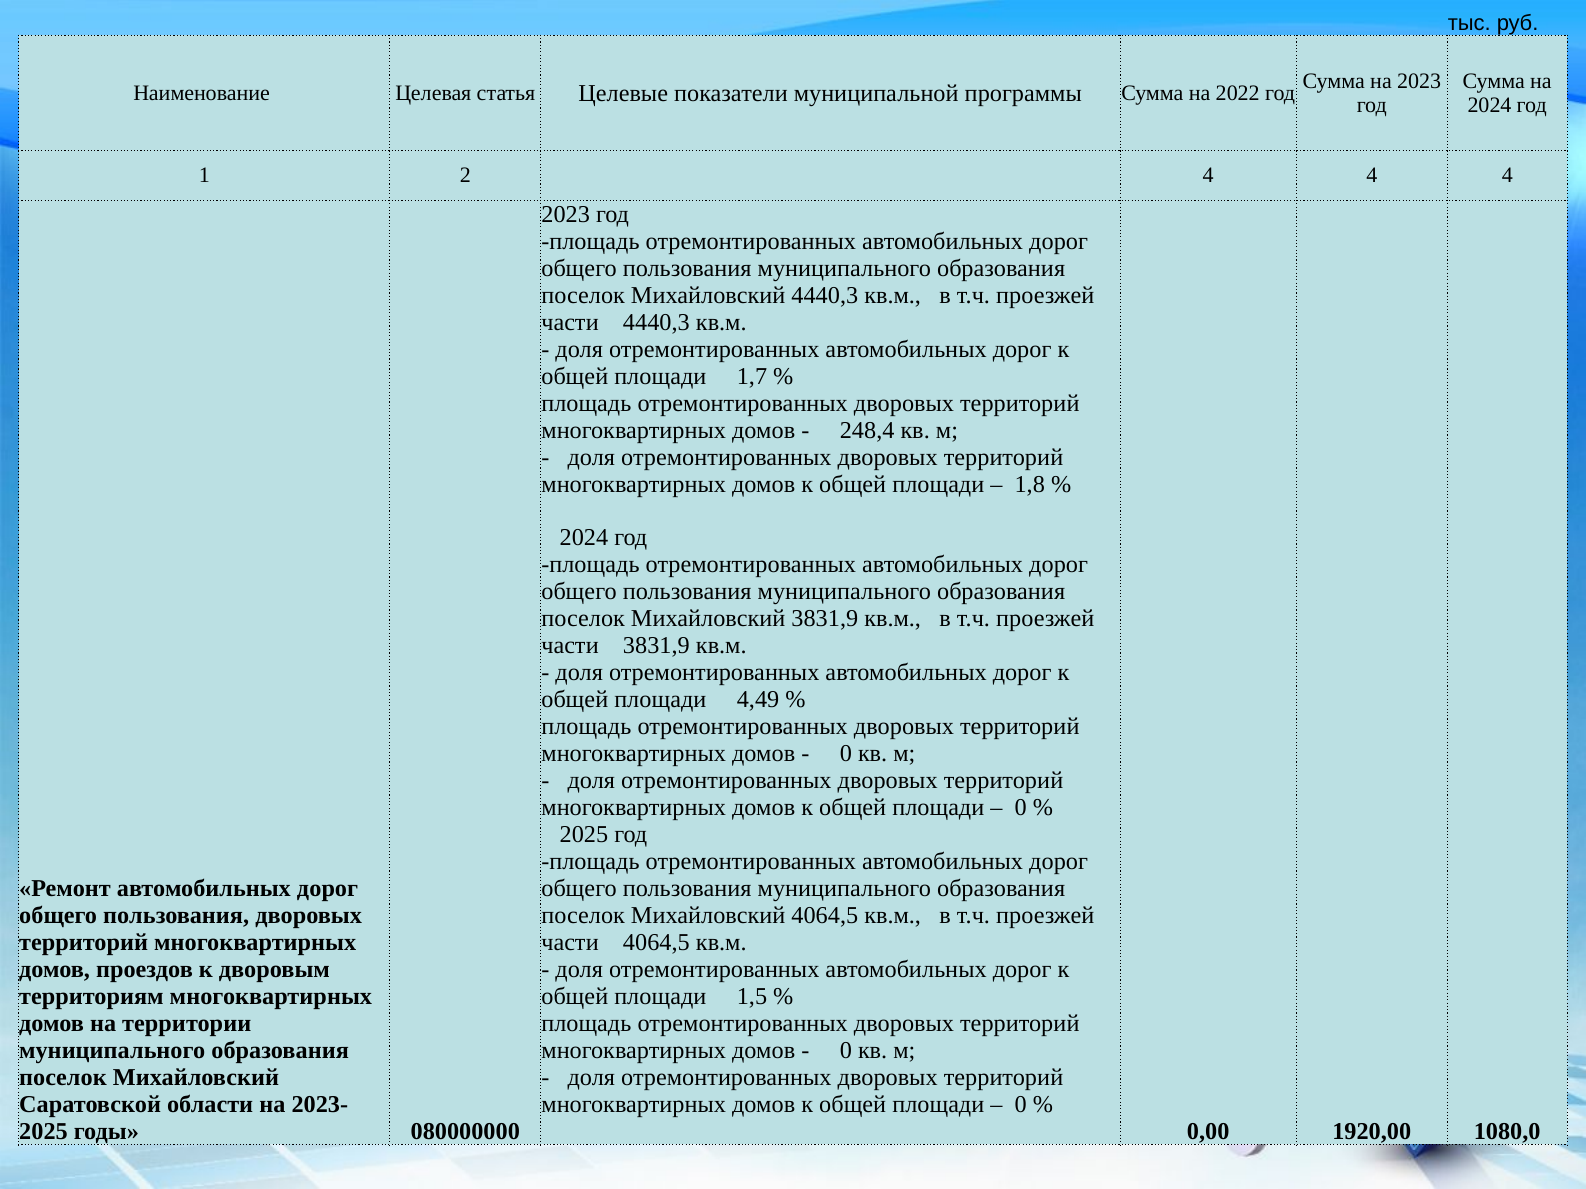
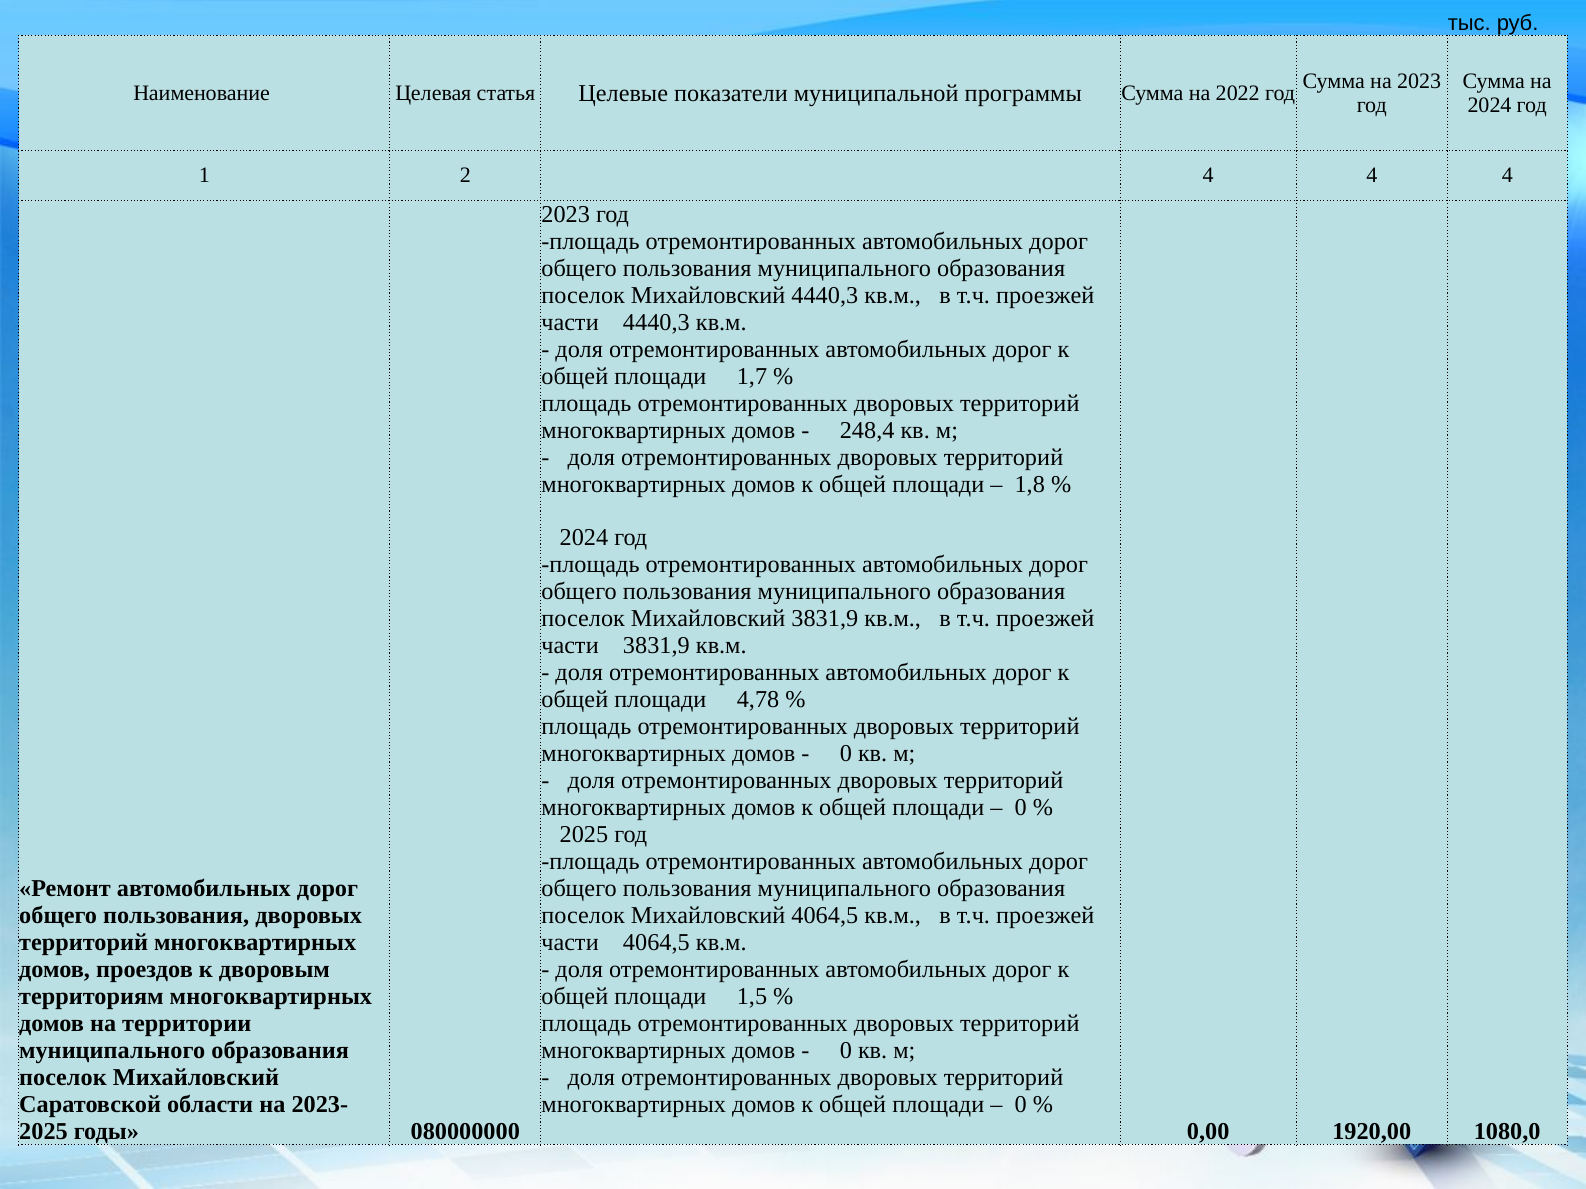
4,49: 4,49 -> 4,78 (758, 700)
